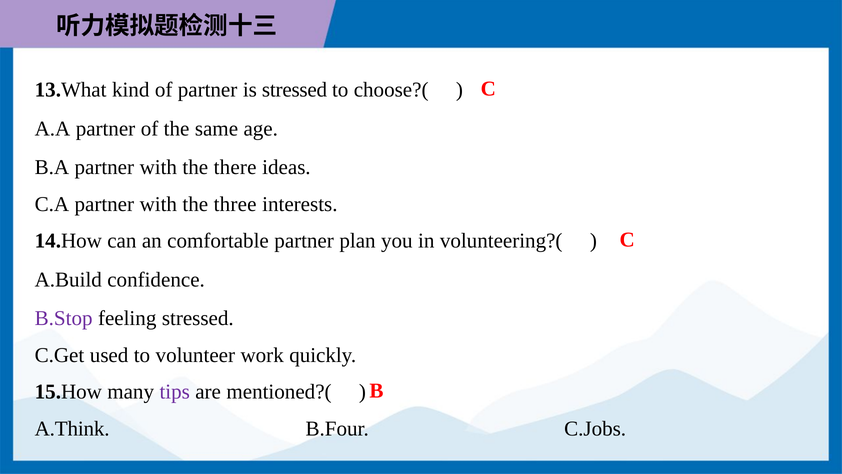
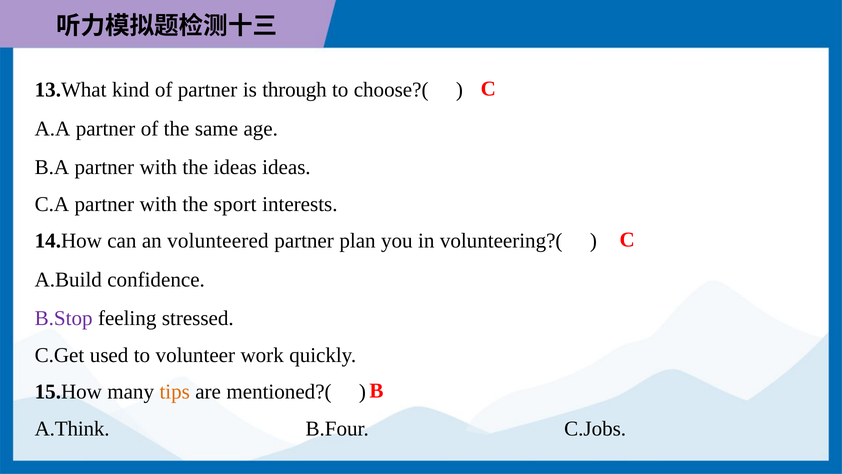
is stressed: stressed -> through (295, 90)
the there: there -> ideas (235, 167)
three: three -> sport (235, 204)
comfortable: comfortable -> volunteered (218, 240)
tips colour: purple -> orange (175, 391)
